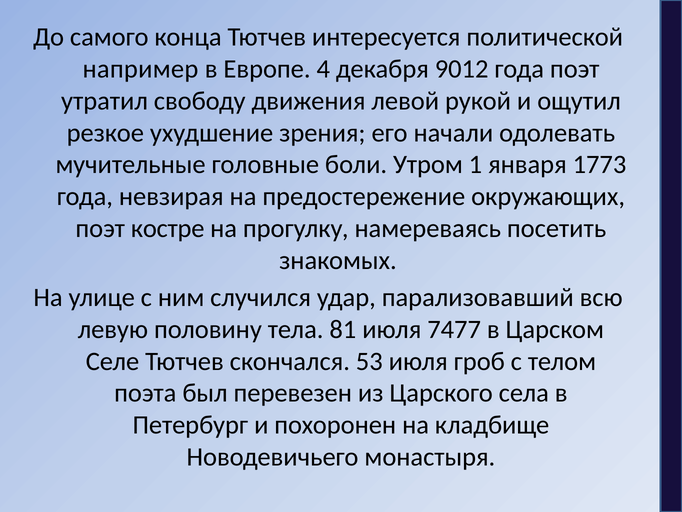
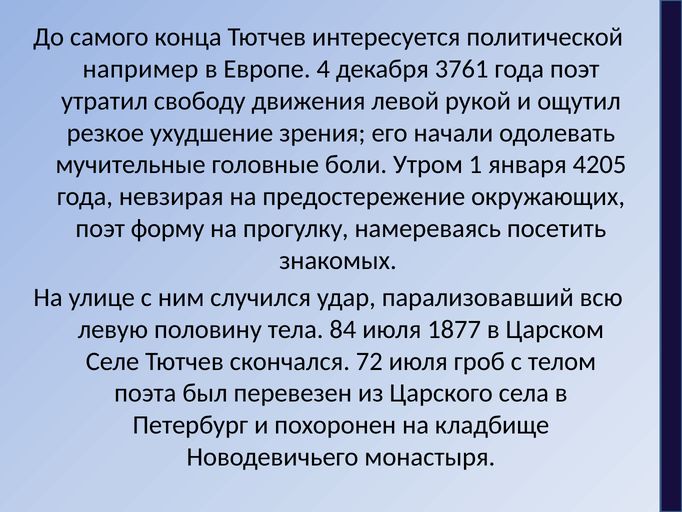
9012: 9012 -> 3761 (462, 69)
1773: 1773 -> 4205 (599, 165)
костре: костре -> форму (168, 228)
81: 81 -> 84 (343, 329)
7477: 7477 -> 1877 (454, 329)
53: 53 -> 72 (369, 361)
